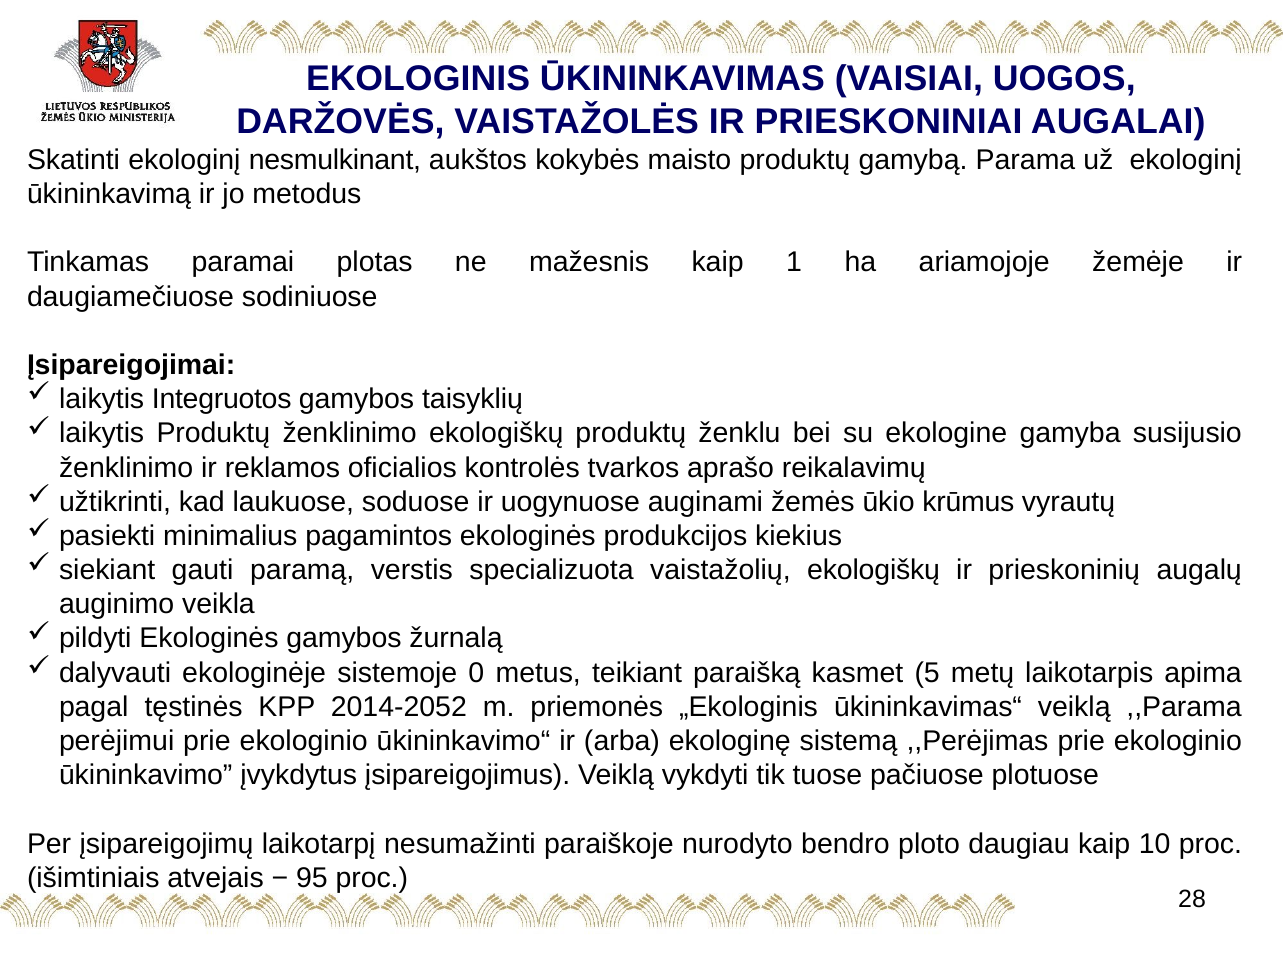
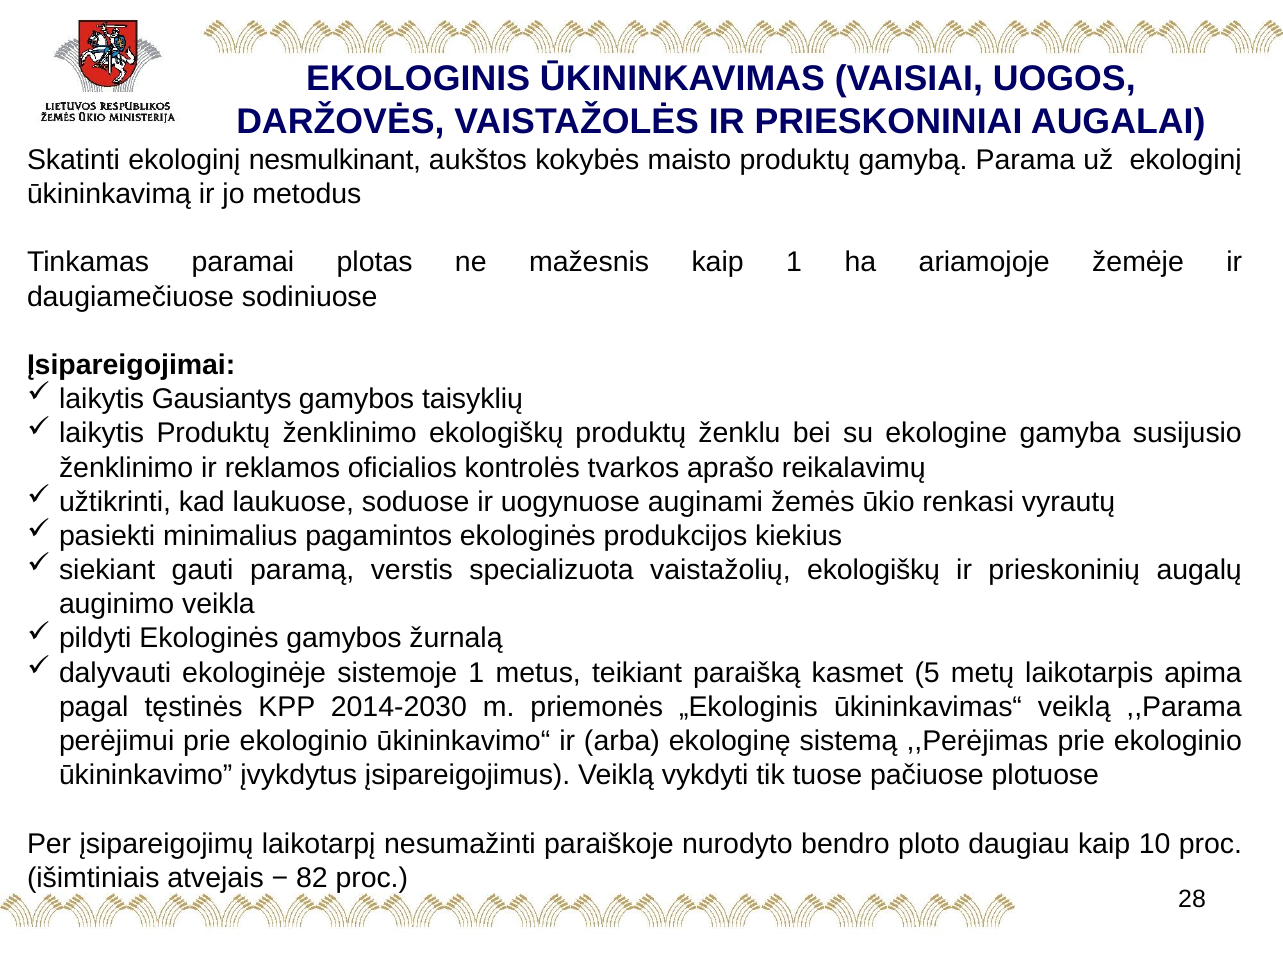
Integruotos: Integruotos -> Gausiantys (222, 399)
krūmus: krūmus -> renkasi (968, 502)
sistemoje 0: 0 -> 1 (476, 673)
2014-2052: 2014-2052 -> 2014-2030 (399, 707)
95: 95 -> 82 (312, 878)
